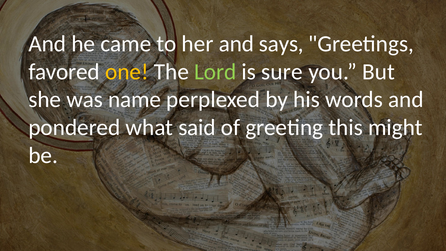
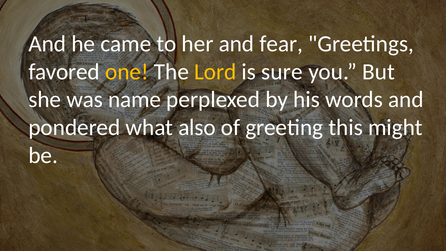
says: says -> fear (281, 44)
Lord colour: light green -> yellow (215, 72)
said: said -> also (197, 127)
